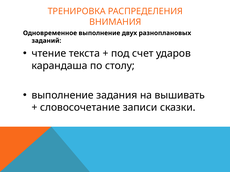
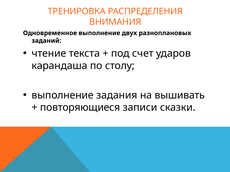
словосочетание: словосочетание -> повторяющиеся (80, 108)
